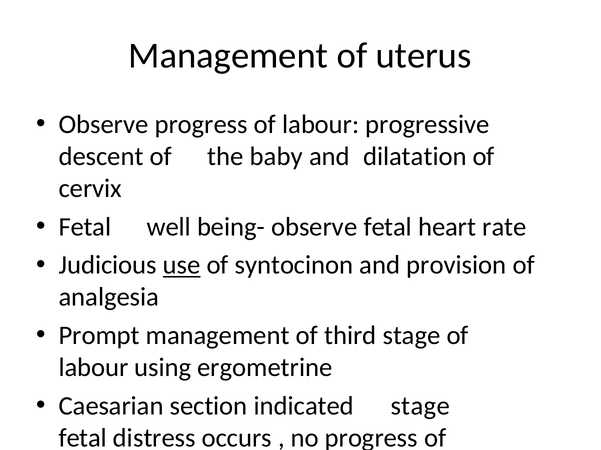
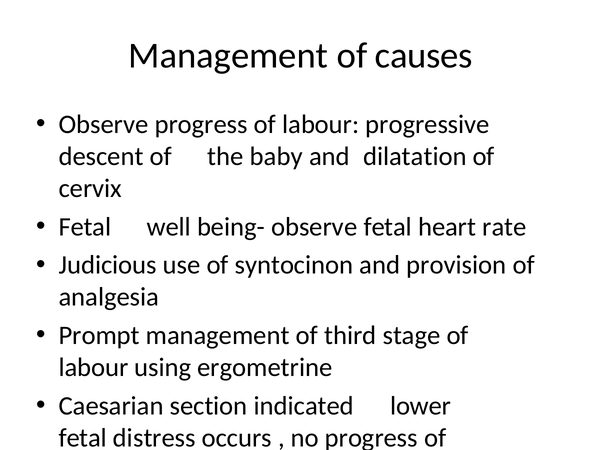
uterus: uterus -> causes (424, 56)
use underline: present -> none (182, 266)
indicated stage: stage -> lower (421, 407)
